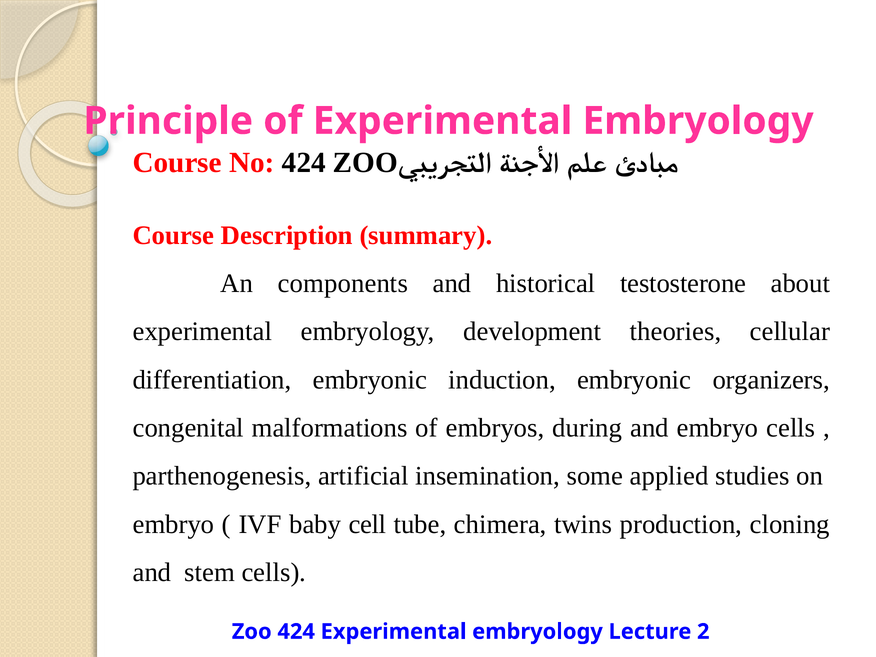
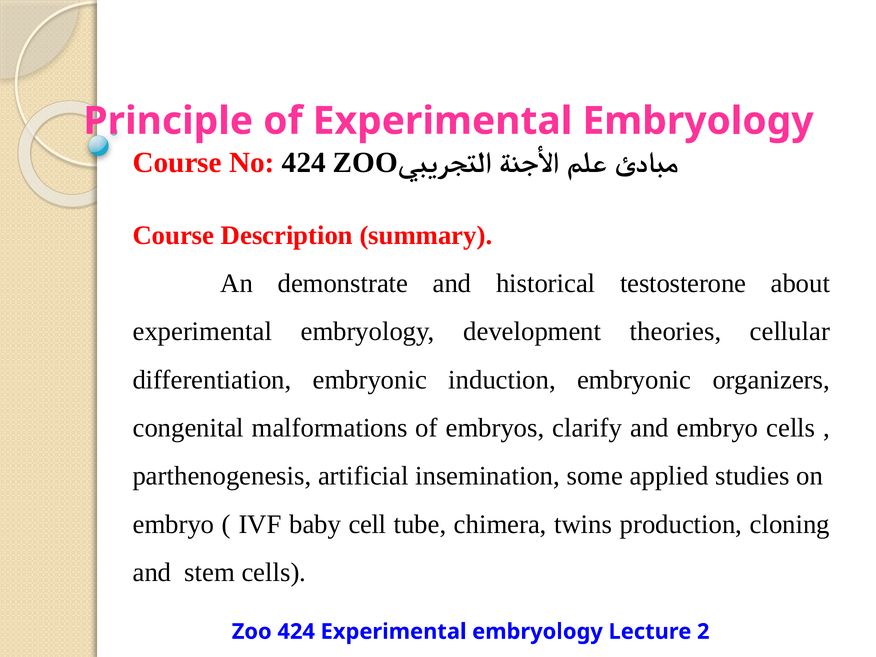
components: components -> demonstrate (343, 283)
during: during -> clarify (587, 428)
